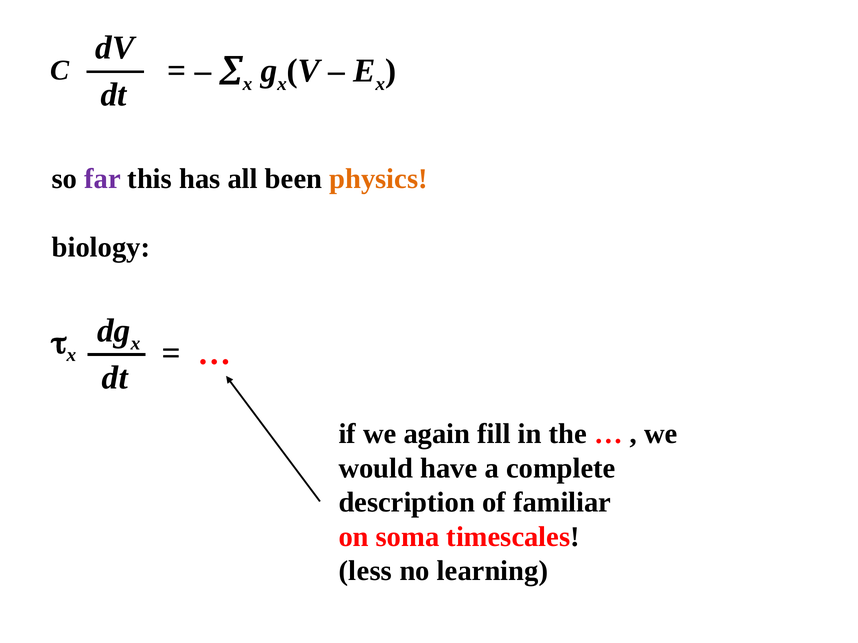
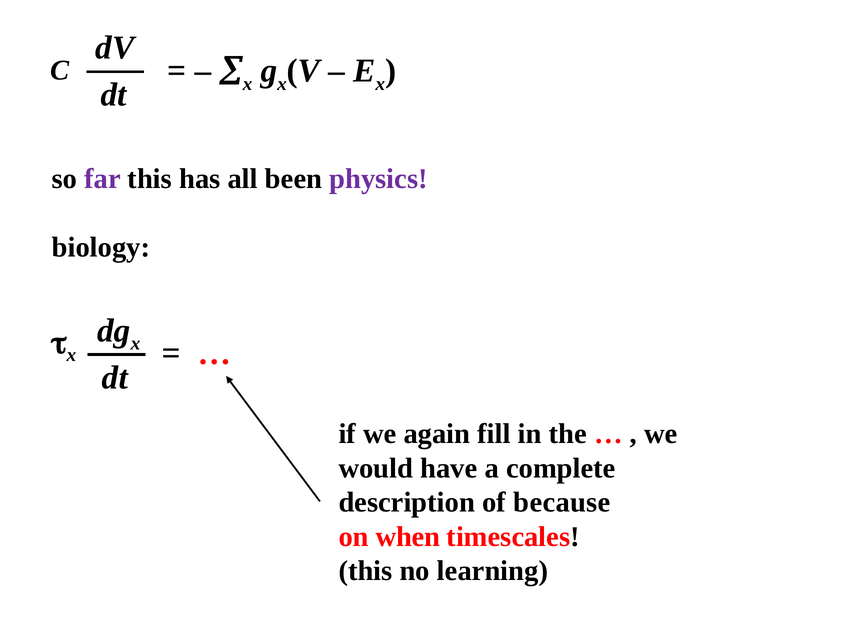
physics colour: orange -> purple (378, 179)
familiar: familiar -> because (562, 503)
soma: soma -> when (408, 537)
less: less -> this (366, 571)
